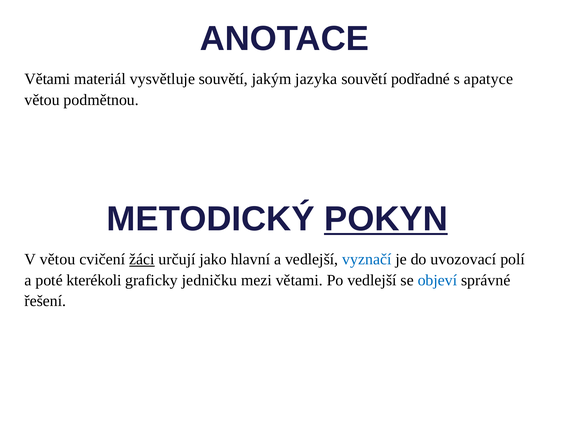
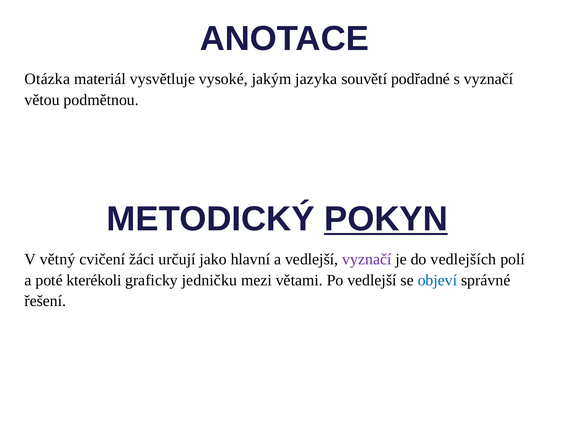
Větami: Větami -> Otázka (47, 79)
vysvětluje souvětí: souvětí -> vysoké (223, 79)
s apatyce: apatyce -> vyznačí (489, 79)
V větou: větou -> větný (58, 259)
žáci underline: present -> none (142, 259)
vyznačí colour: blue -> purple (367, 259)
uvozovací: uvozovací -> vedlejších (463, 259)
